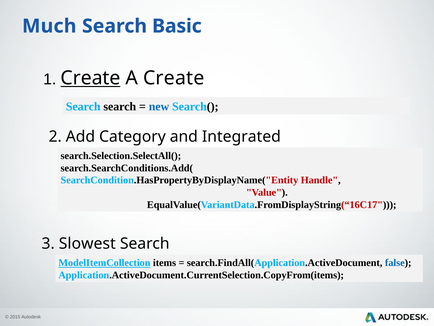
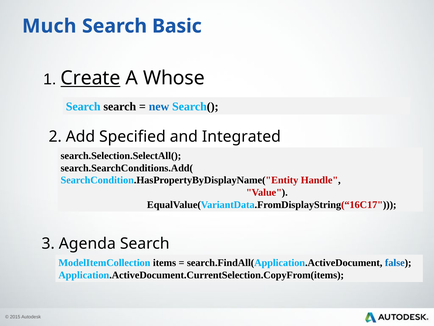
A Create: Create -> Whose (174, 78)
Category: Category -> Specified (132, 137)
Slowest: Slowest -> Agenda (87, 243)
ModelItemCollection underline: present -> none (104, 262)
